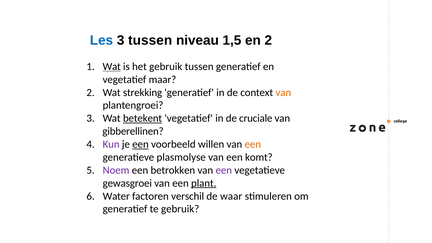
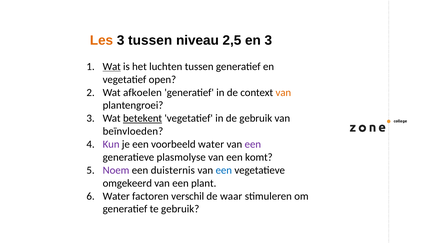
Les colour: blue -> orange (101, 40)
1,5: 1,5 -> 2,5 (232, 40)
en 2: 2 -> 3 (268, 40)
het gebruik: gebruik -> luchten (166, 67)
maar: maar -> open (162, 79)
strekking: strekking -> afkoelen (142, 92)
de cruciale: cruciale -> gebruik (256, 118)
gibberellinen: gibberellinen -> beïnvloeden (133, 131)
een underline: present -> none (140, 144)
voorbeeld willen: willen -> water (211, 144)
een colour: orange -> purple (253, 144)
betrokken: betrokken -> duisternis (173, 170)
een colour: purple -> blue (224, 170)
gewasgroei: gewasgroei -> omgekeerd (127, 183)
plant underline: present -> none (204, 183)
